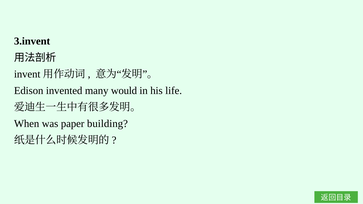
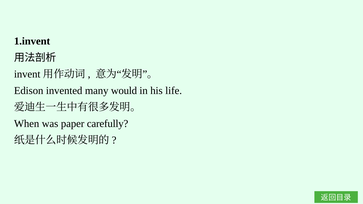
3.invent: 3.invent -> 1.invent (32, 41)
building: building -> carefully (108, 124)
